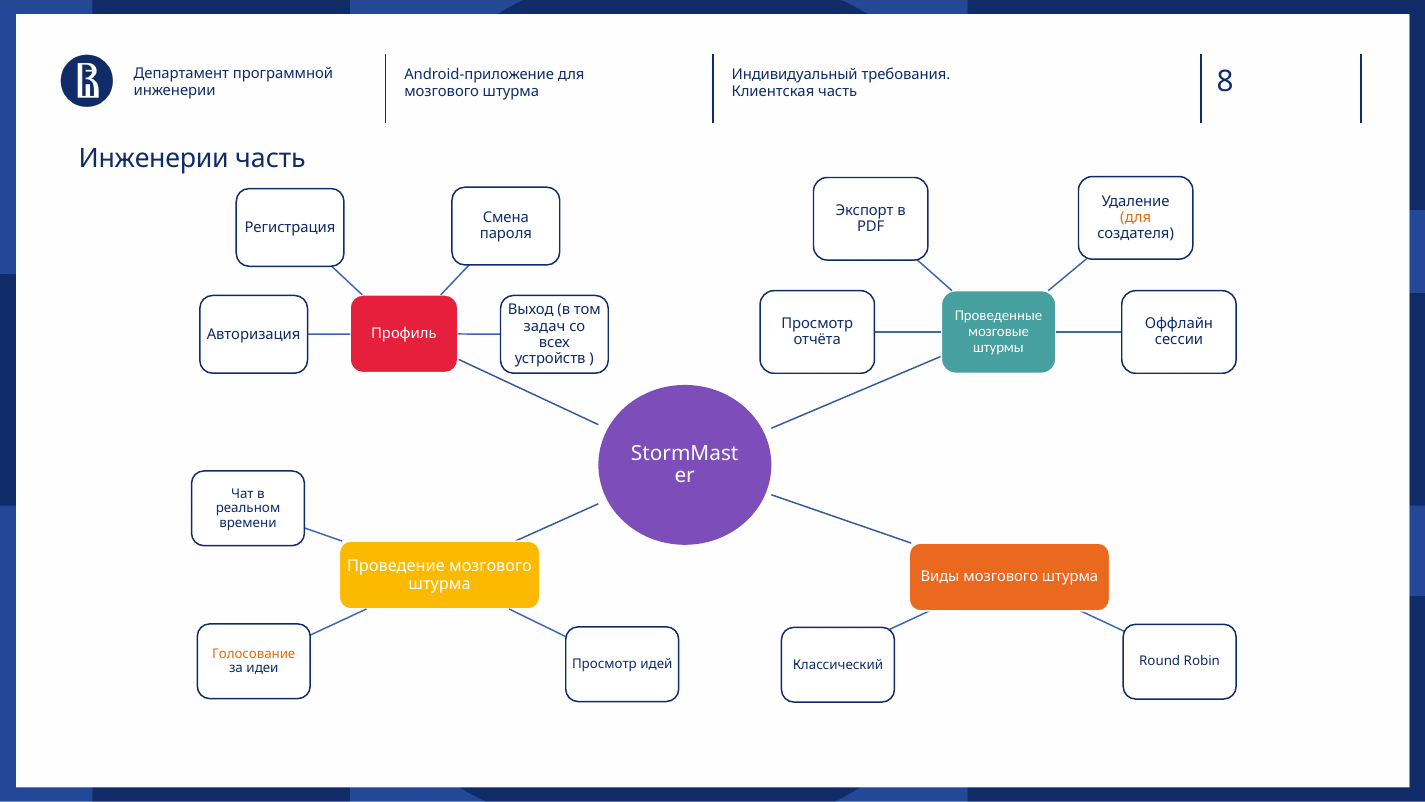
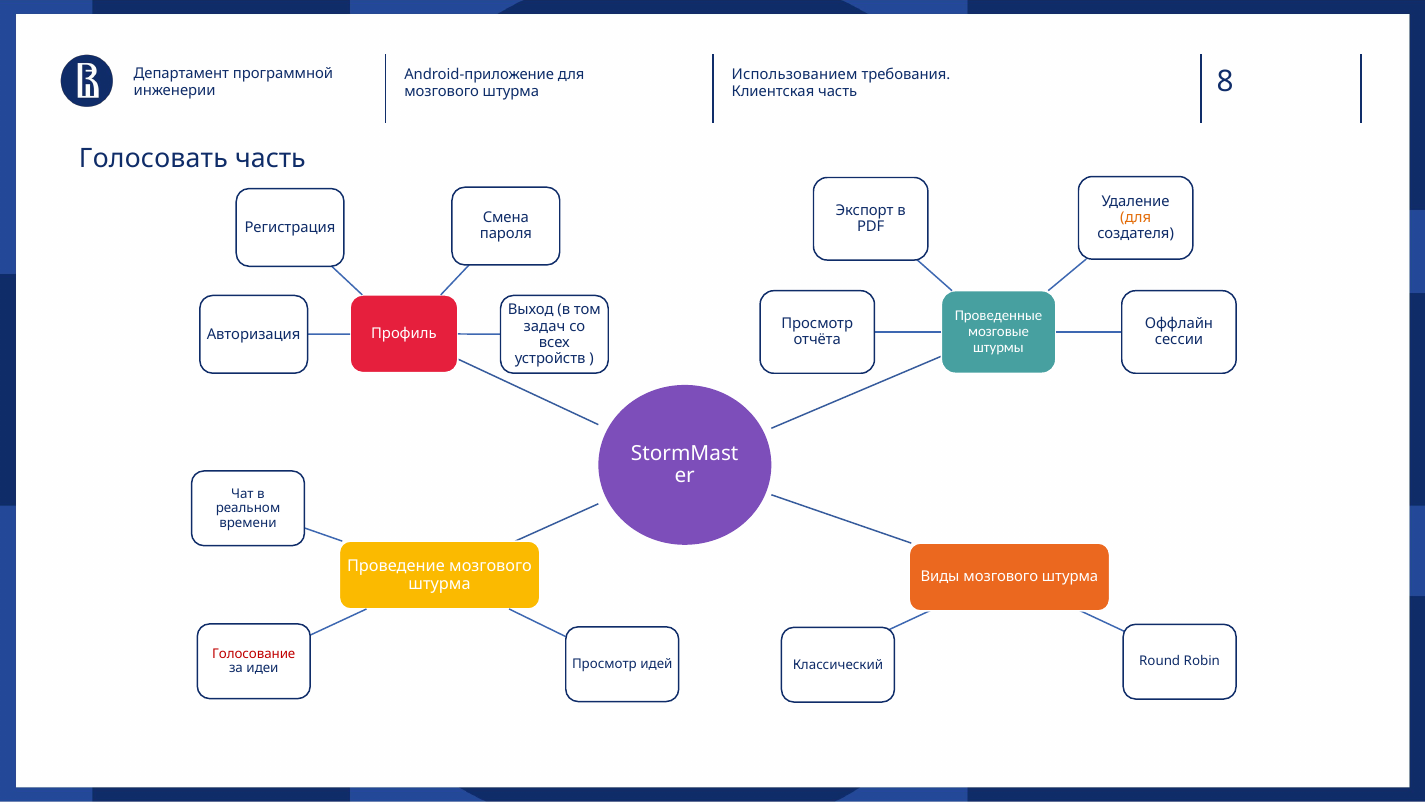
Индивидуальный: Индивидуальный -> Использованием (795, 74)
Инженерии: Инженерии -> Голосовать (153, 159)
Голосование colour: orange -> red (254, 654)
